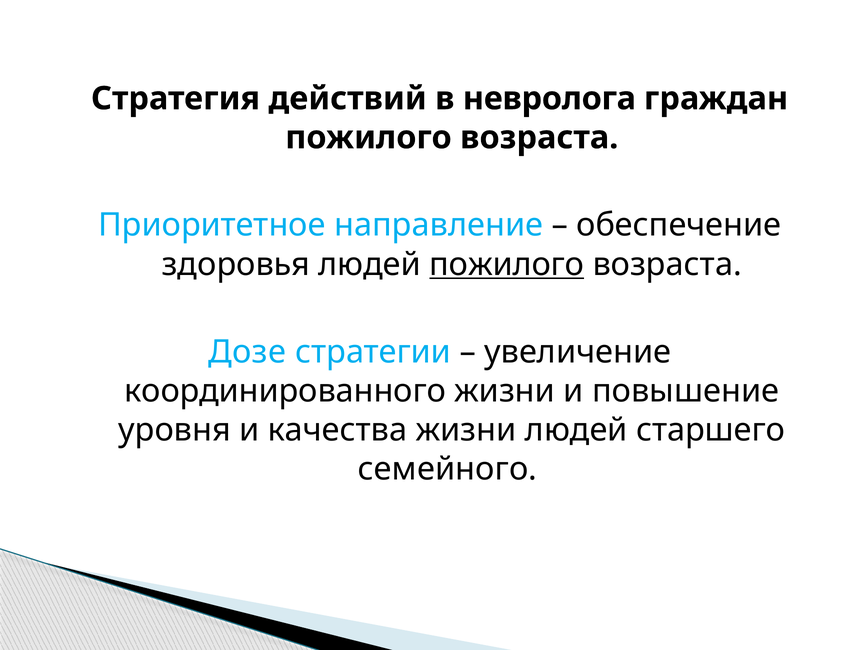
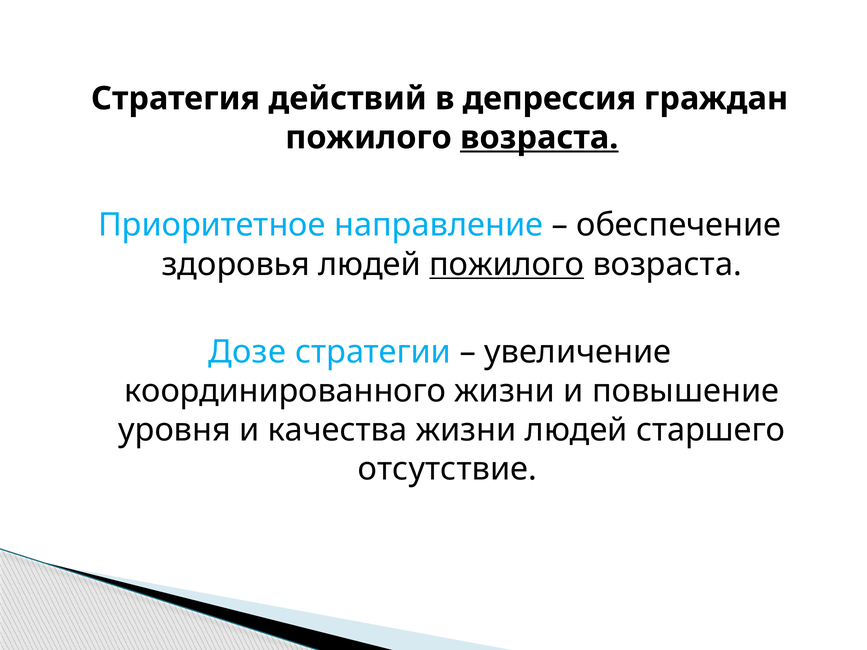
невролога: невролога -> депрессия (549, 99)
возраста underline: none -> present (539, 138)
семейного: семейного -> отсутствие (448, 469)
